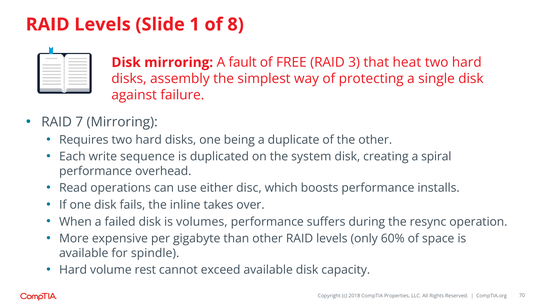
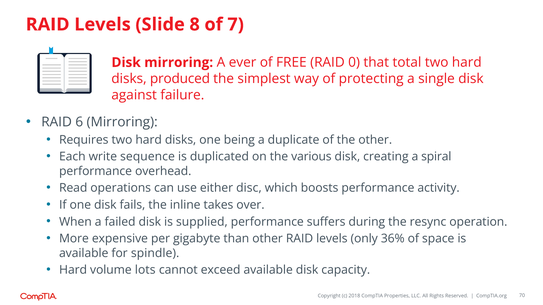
1: 1 -> 8 (195, 25)
8: 8 -> 7 (236, 25)
fault: fault -> ever (243, 63)
3: 3 -> 0 (354, 63)
heat: heat -> total (407, 63)
assembly: assembly -> produced (180, 79)
7: 7 -> 6 (79, 122)
system: system -> various (311, 157)
installs: installs -> activity (439, 188)
volumes: volumes -> supplied (202, 222)
60%: 60% -> 36% (393, 239)
rest: rest -> lots (145, 270)
